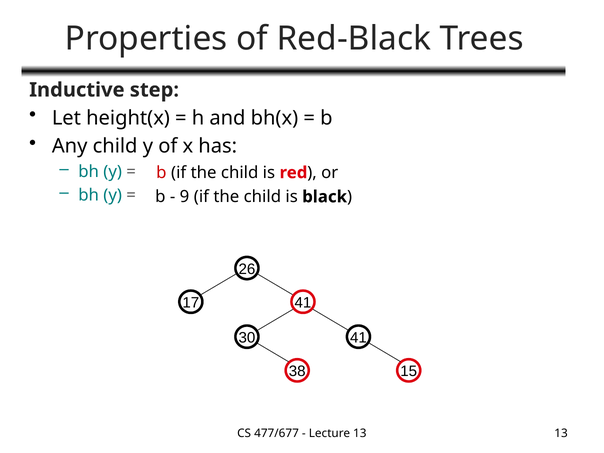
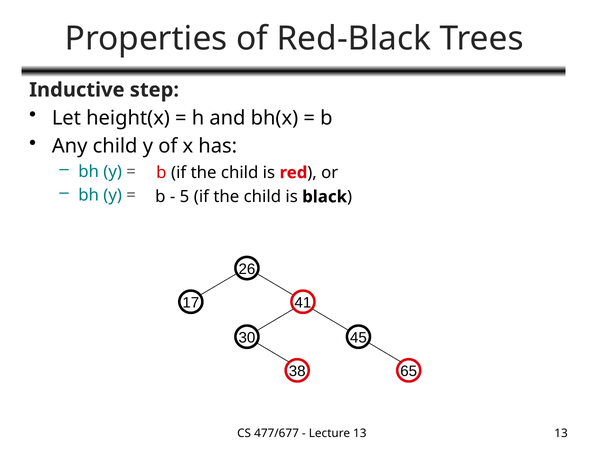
9: 9 -> 5 (184, 197)
30 41: 41 -> 45 (358, 338)
15: 15 -> 65 (409, 371)
